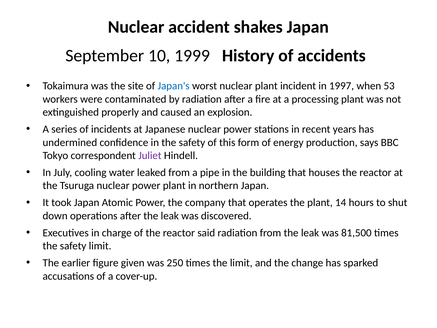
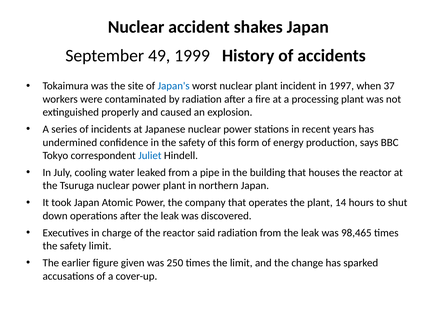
10: 10 -> 49 (159, 55)
53: 53 -> 37 (389, 86)
Juliet colour: purple -> blue (150, 155)
81,500: 81,500 -> 98,465 (356, 233)
